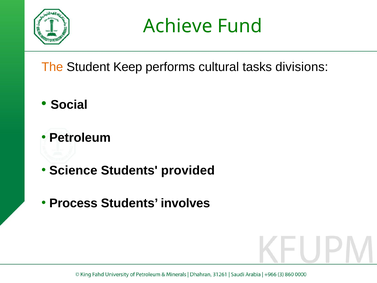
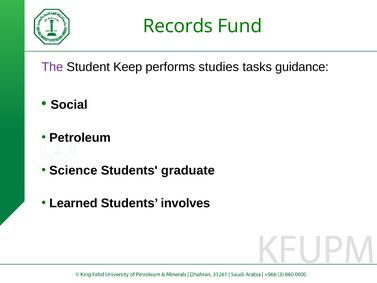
Achieve: Achieve -> Records (178, 26)
The colour: orange -> purple (52, 67)
cultural: cultural -> studies (219, 67)
divisions: divisions -> guidance (302, 67)
provided: provided -> graduate (188, 170)
Process: Process -> Learned (73, 203)
